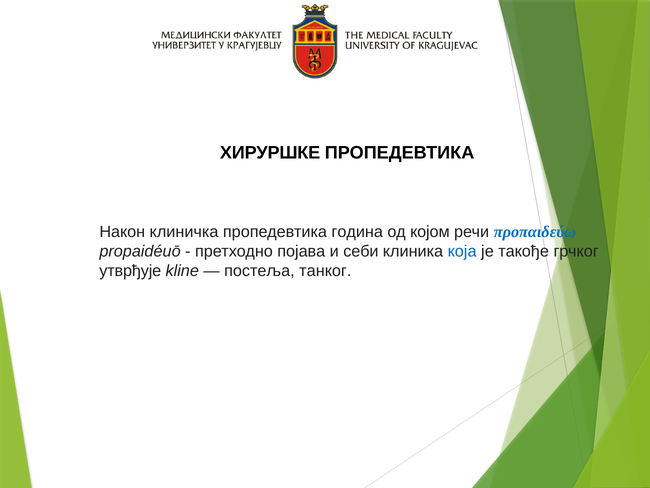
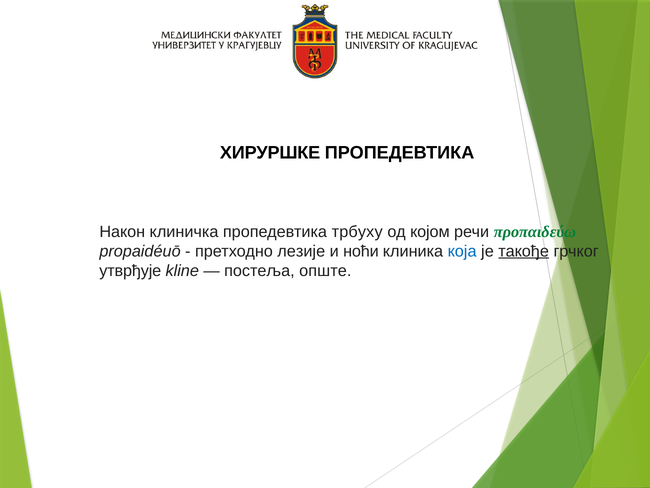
година: година -> трбуху (357, 231)
προπαιδεύω colour: blue -> green (535, 231)
појава: појава -> лезије (301, 251)
себи: себи -> ноћи (361, 251)
такође underline: none -> present (524, 251)
танког: танког -> опште (325, 270)
